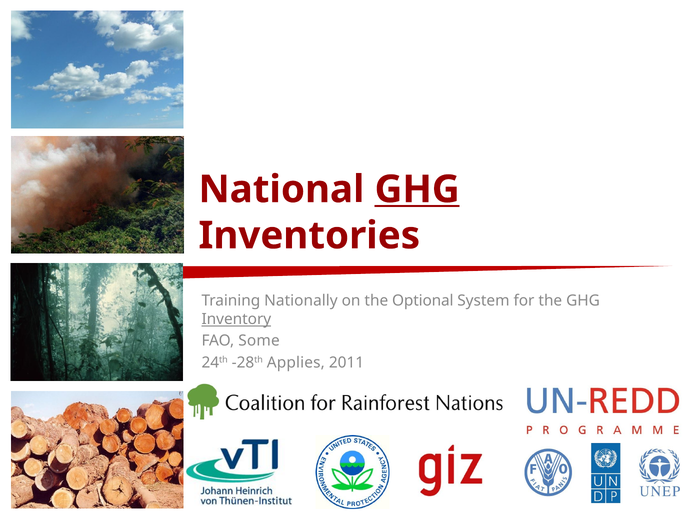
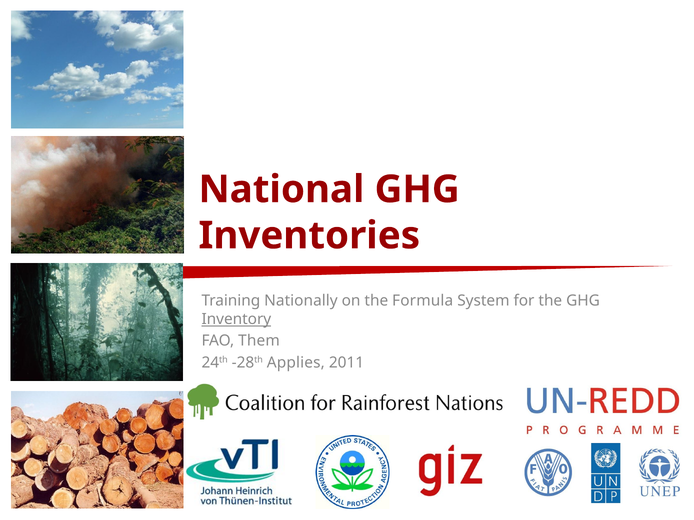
GHG underline: present -> none (417, 190)
Optional: Optional -> Formula (423, 301)
Some: Some -> Them (259, 341)
